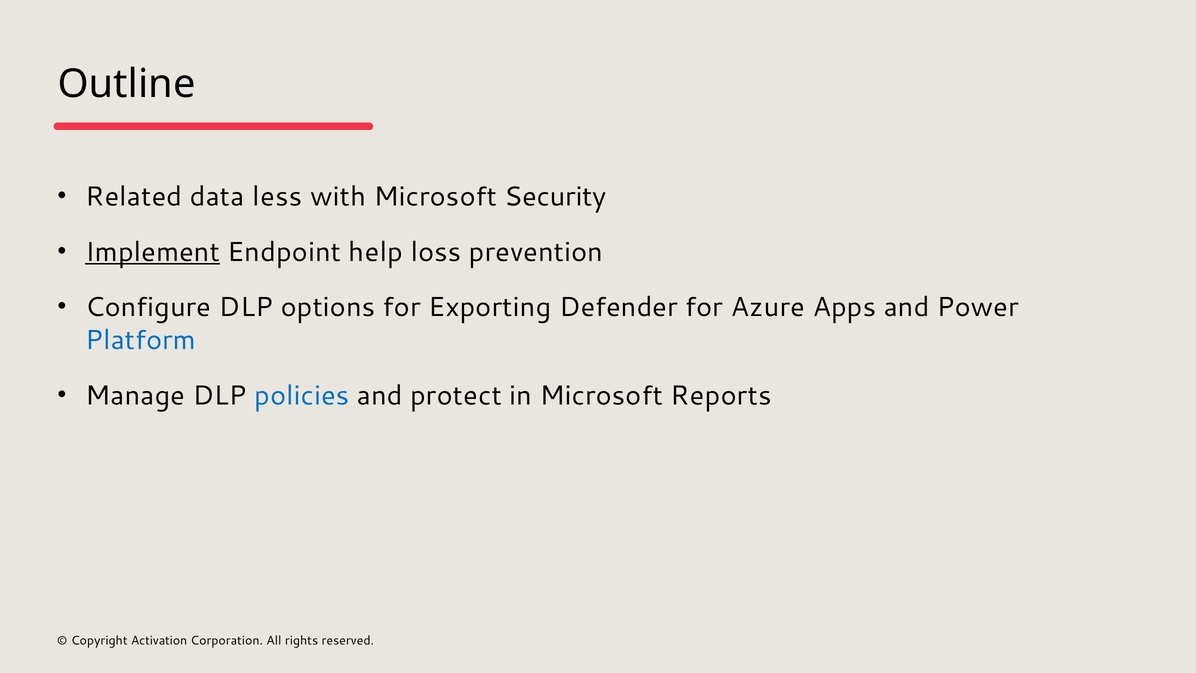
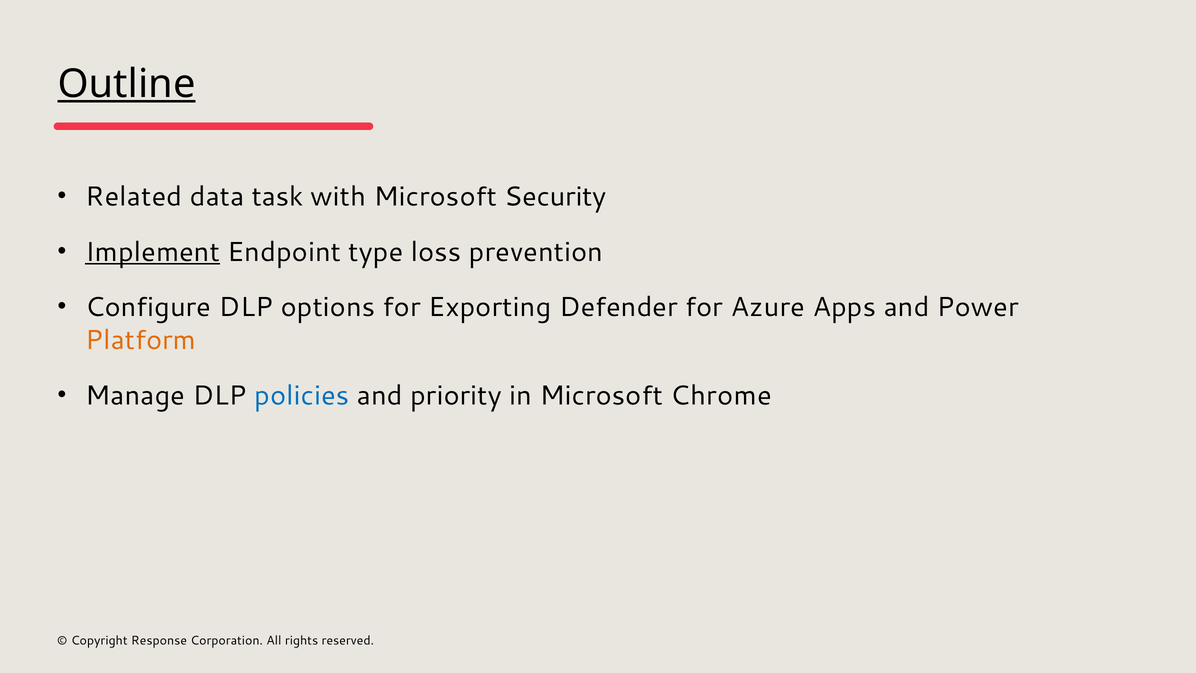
Outline underline: none -> present (127, 84)
less: less -> task (278, 197)
help: help -> type (376, 252)
Platform colour: blue -> orange (141, 340)
protect: protect -> priority (456, 395)
Reports: Reports -> Chrome (721, 395)
Activation: Activation -> Response (159, 640)
